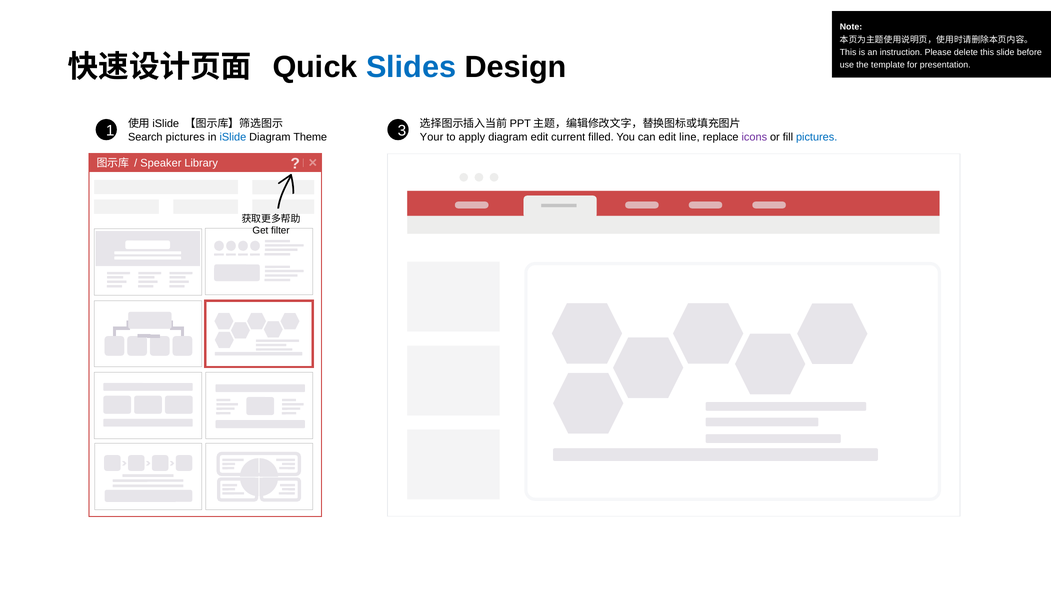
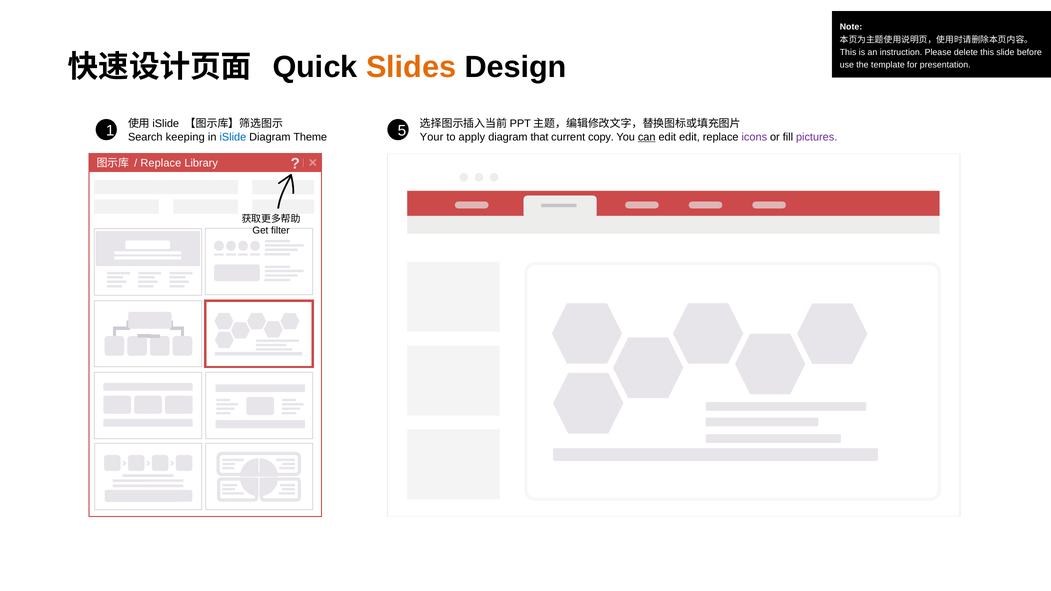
Slides colour: blue -> orange (411, 67)
3: 3 -> 5 (402, 131)
Search pictures: pictures -> keeping (185, 137)
diagram edit: edit -> that (540, 137)
filled: filled -> copy (601, 137)
can underline: none -> present (647, 137)
edit line: line -> edit (689, 137)
pictures colour: blue -> purple (817, 137)
Speaker: Speaker -> Replace (161, 163)
